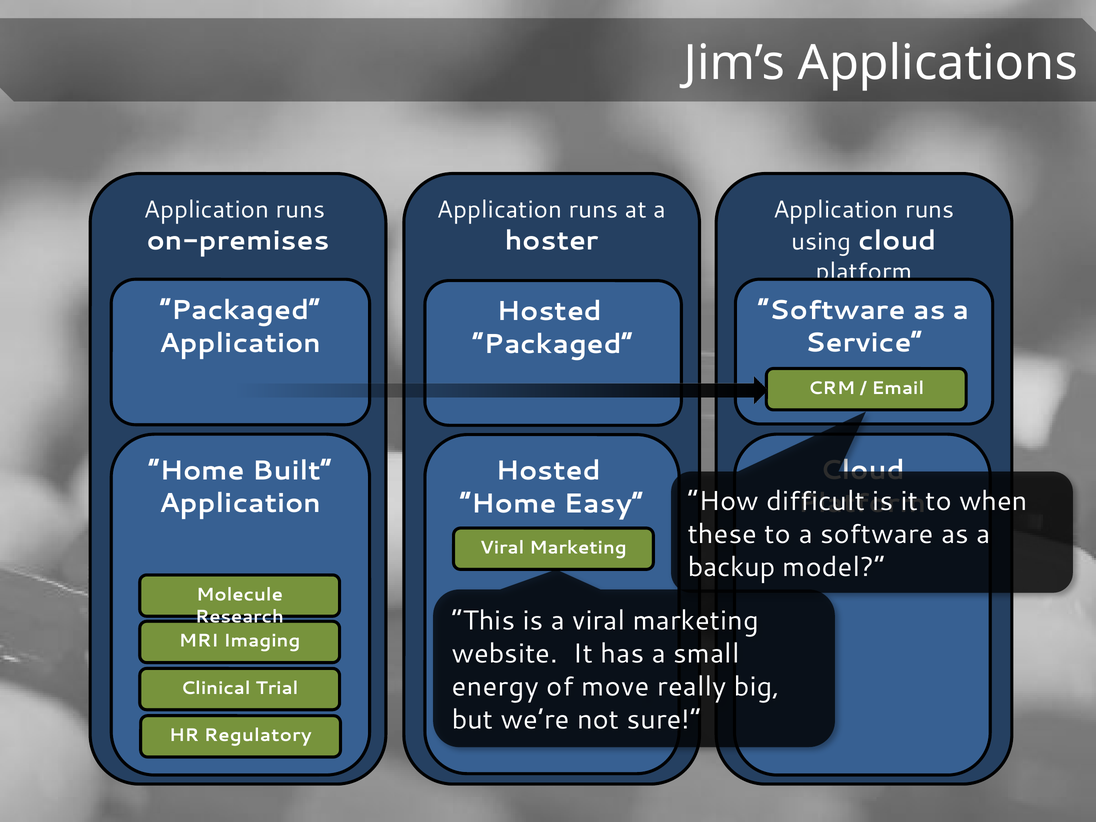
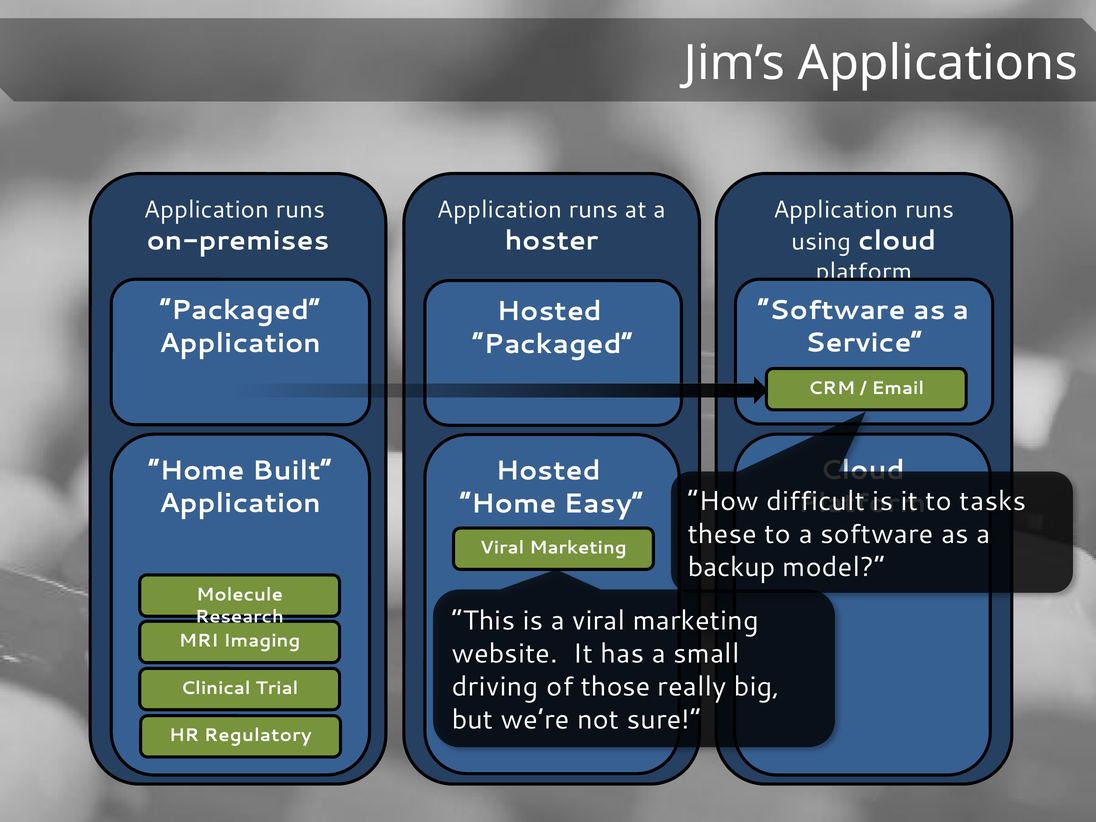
when: when -> tasks (993, 501)
energy: energy -> driving (495, 687)
move: move -> those (616, 687)
